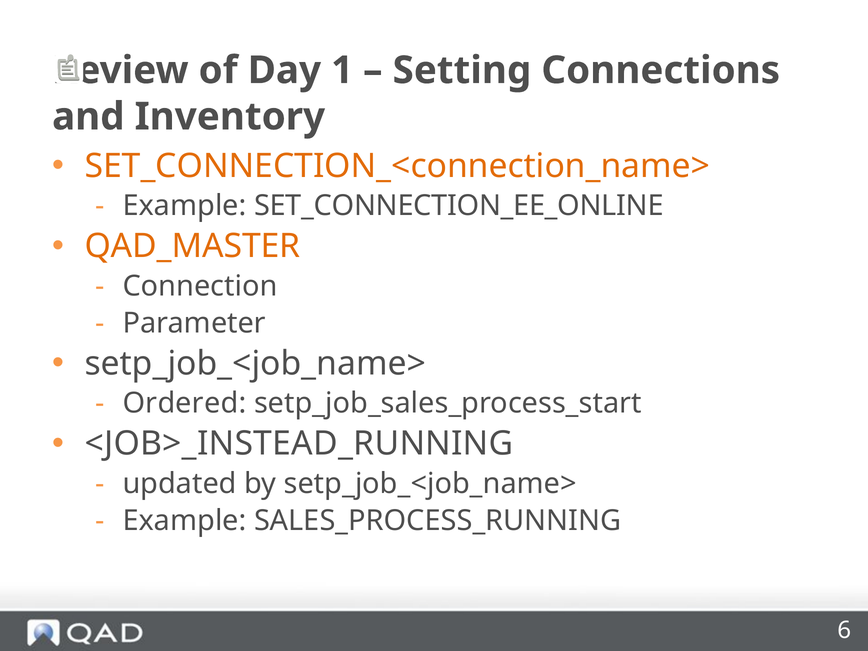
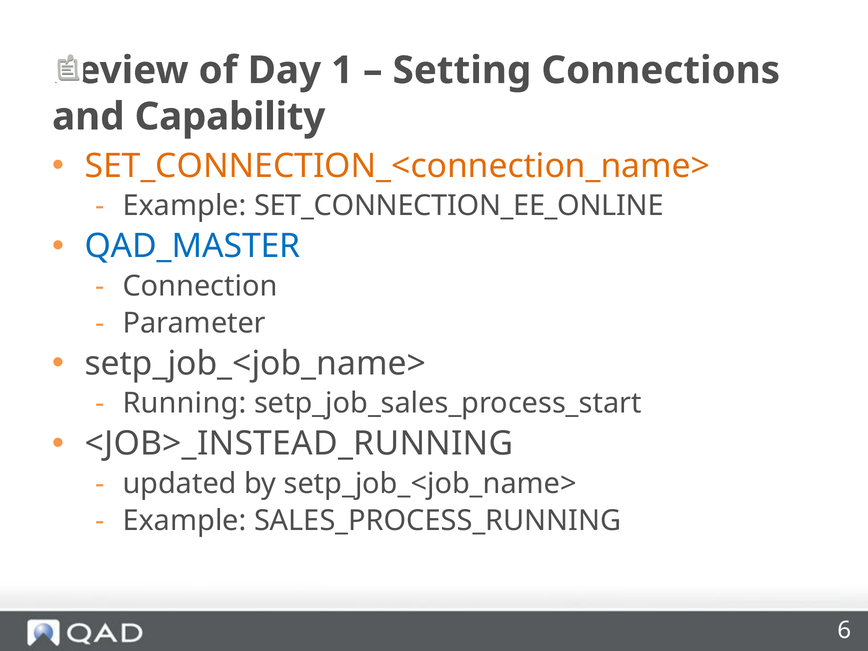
Inventory: Inventory -> Capability (230, 117)
QAD_MASTER colour: orange -> blue (193, 246)
Ordered: Ordered -> Running (184, 403)
